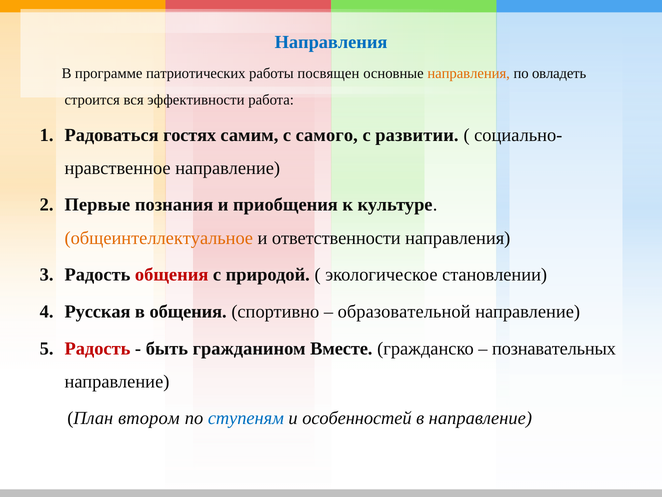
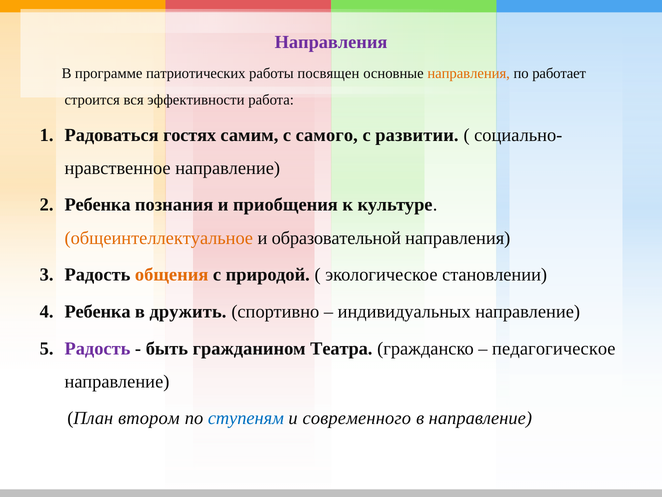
Направления colour: blue -> purple (331, 42)
овладеть: овладеть -> работает (559, 74)
Первые: Первые -> Ребенка (98, 205)
ответственности: ответственности -> образовательной (336, 238)
общения colour: red -> orange (172, 275)
Русская: Русская -> Ребенка (98, 311)
в общения: общения -> дружить (188, 311)
образовательной: образовательной -> индивидуальных (404, 311)
Радость colour: red -> purple (97, 348)
Вместе: Вместе -> Театра (341, 348)
познавательных: познавательных -> педагогическое (554, 348)
особенностей: особенностей -> современного (357, 418)
